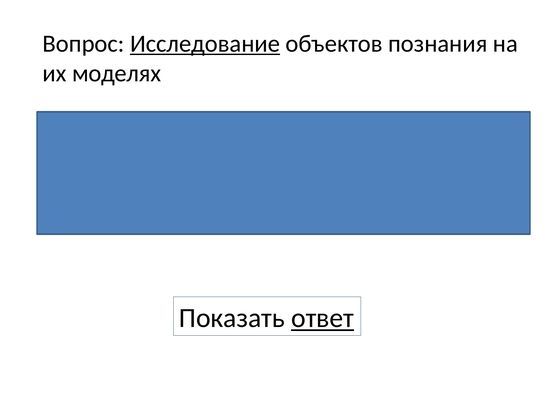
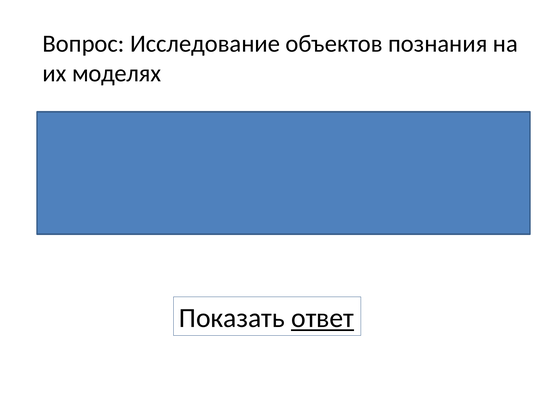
Исследование underline: present -> none (205, 44)
